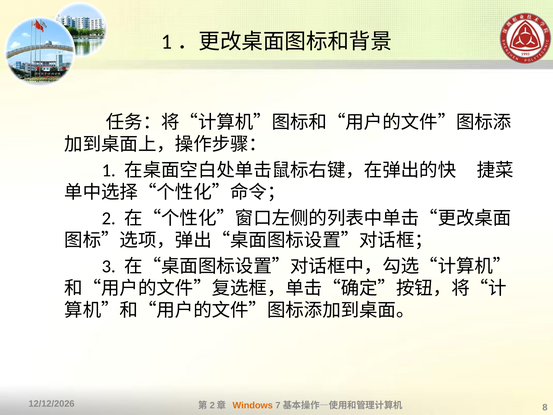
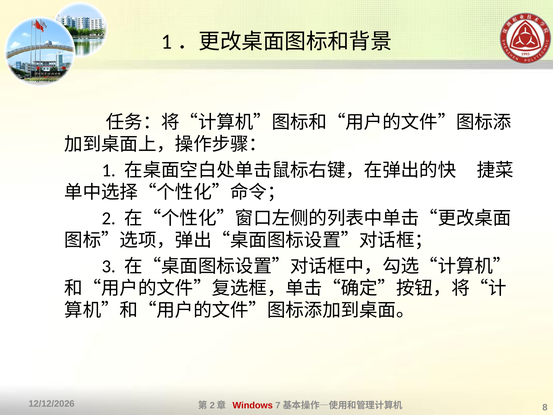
Windows colour: orange -> red (253, 405)
